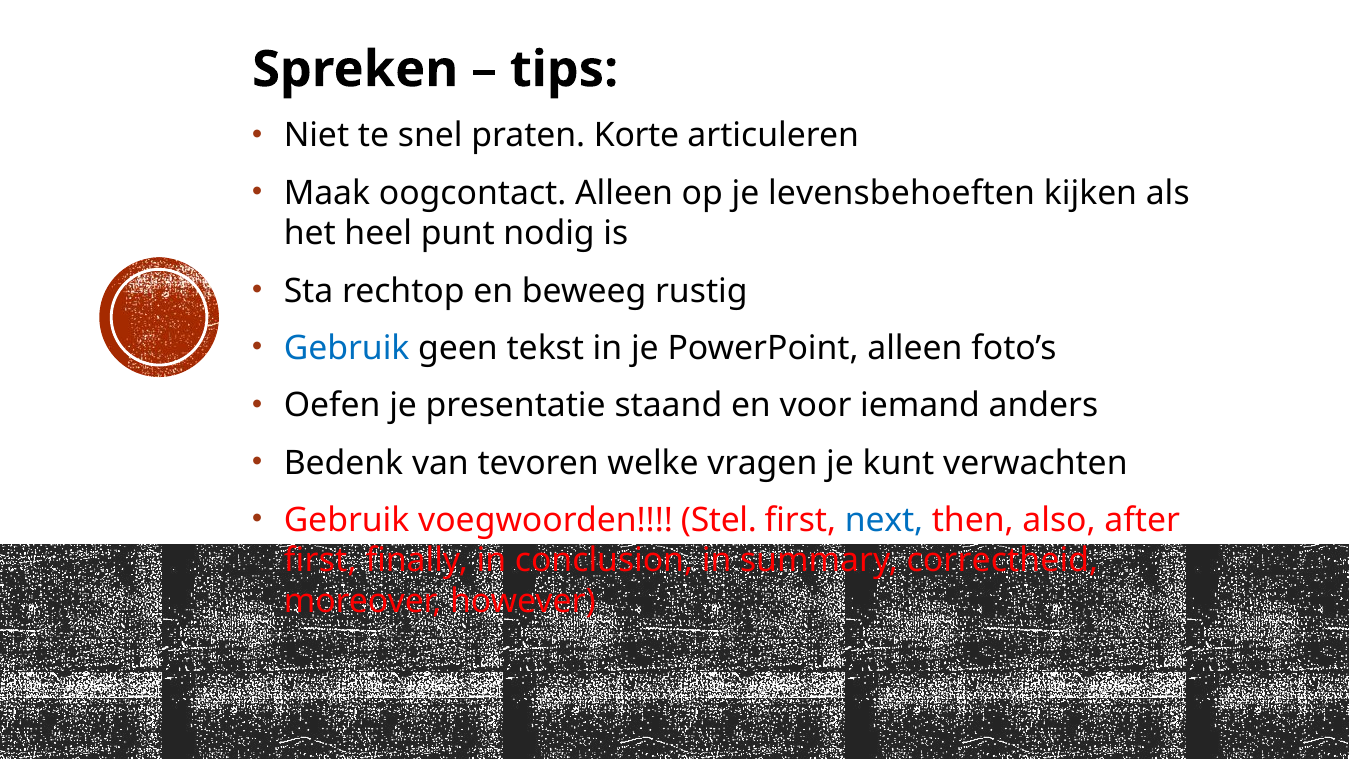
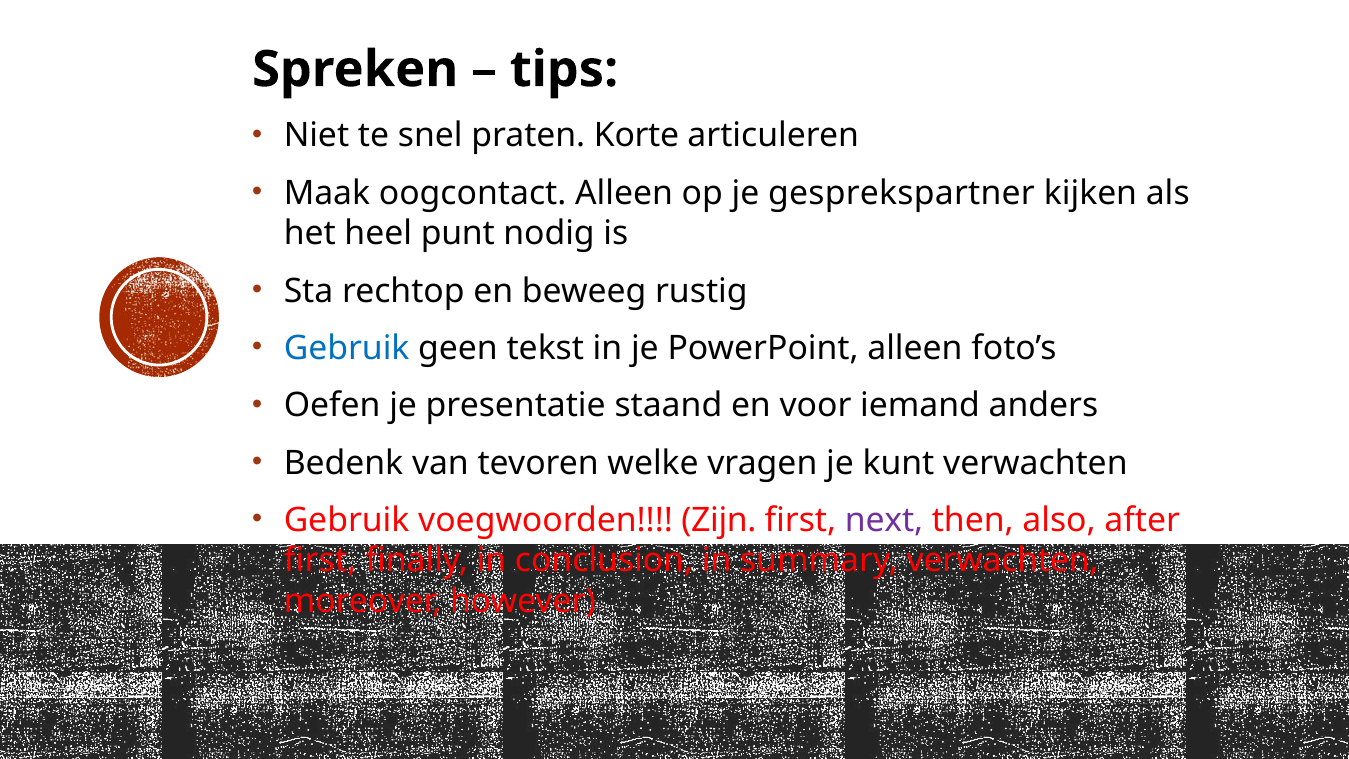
levensbehoeften: levensbehoeften -> gesprekspartner (902, 193)
Stel: Stel -> Zijn (719, 520)
next colour: blue -> purple (884, 520)
summary correctheid: correctheid -> verwachten (1003, 561)
